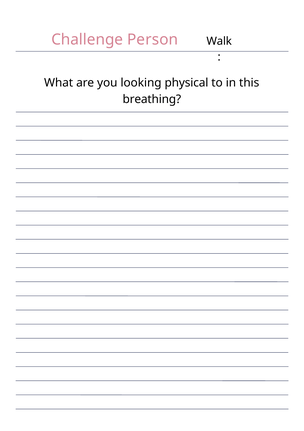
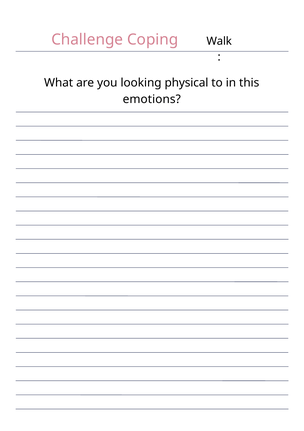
Person: Person -> Coping (153, 39)
breathing: breathing -> emotions (152, 99)
